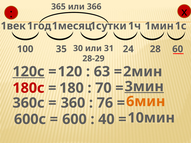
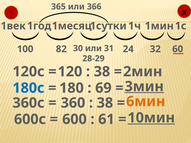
35: 35 -> 82 (61, 49)
28: 28 -> 32 (155, 49)
120с underline: present -> none (29, 72)
63: 63 -> 38 (102, 72)
180с colour: red -> blue (28, 88)
70: 70 -> 69 (103, 88)
76: 76 -> 38 (105, 103)
40: 40 -> 61 (106, 119)
10мин underline: none -> present (151, 118)
